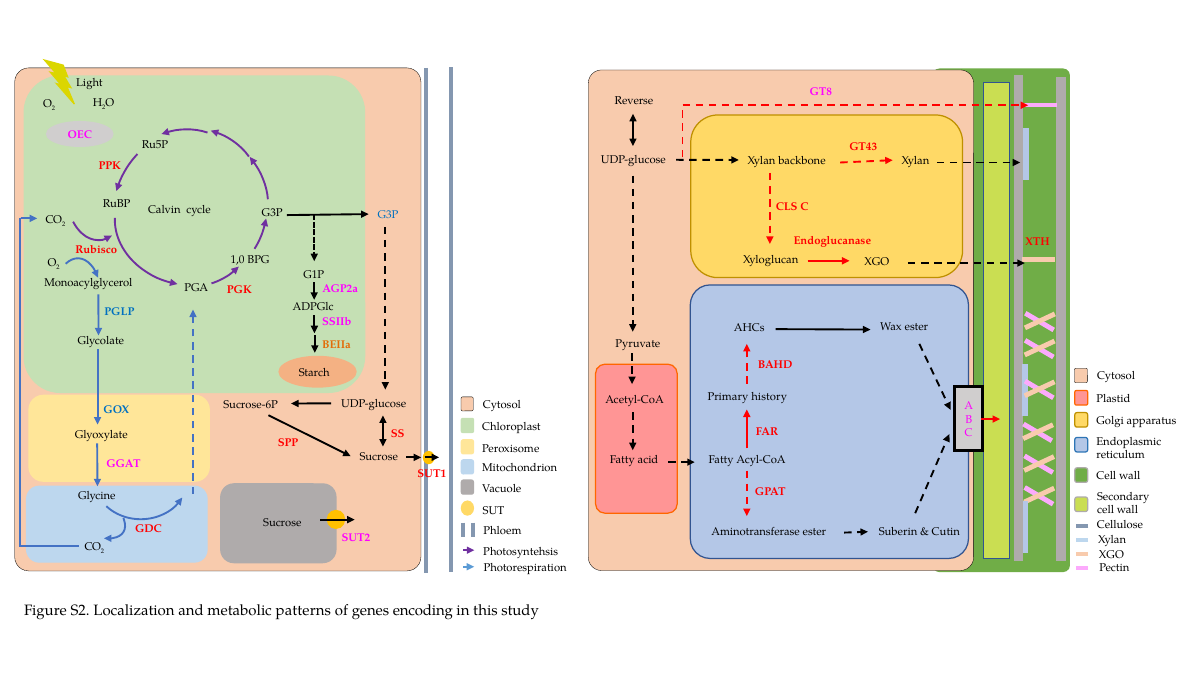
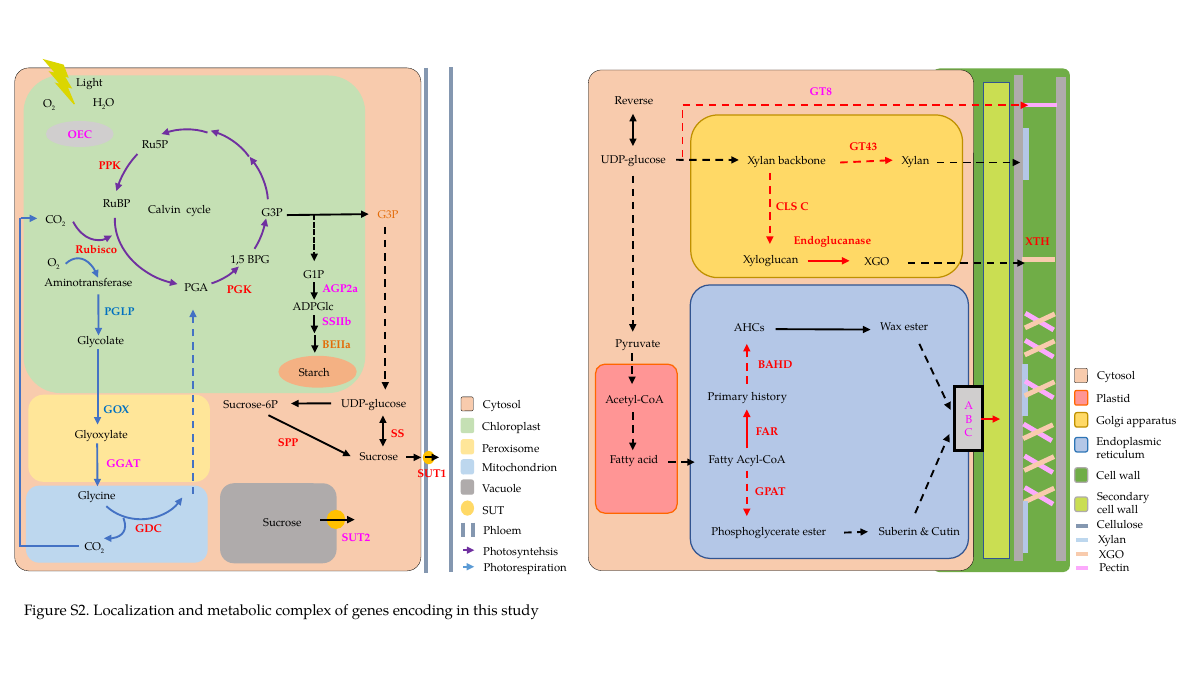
G3P colour: blue -> orange (388, 215)
1,0: 1,0 -> 1,5 (238, 259)
Monoacylglycerol: Monoacylglycerol -> Aminotransferase (88, 282)
Aminotransferase: Aminotransferase -> Phosphoglycerate (756, 532)
patterns: patterns -> complex (303, 610)
